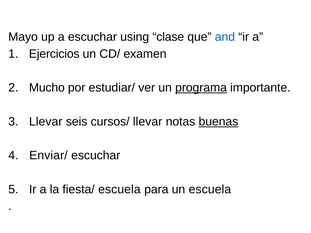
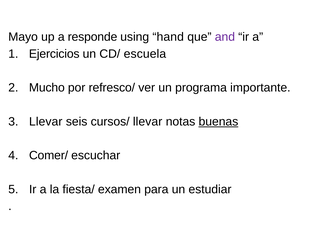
a escuchar: escuchar -> responde (93, 37)
clase: clase -> hand (168, 37)
and colour: blue -> purple (225, 37)
examen: examen -> escuela (145, 54)
estudiar/: estudiar/ -> refresco/ (112, 88)
programa underline: present -> none (201, 88)
Enviar/: Enviar/ -> Comer/ (49, 156)
fiesta/ escuela: escuela -> examen (119, 189)
un escuela: escuela -> estudiar (210, 189)
